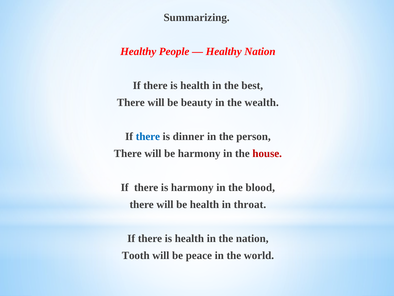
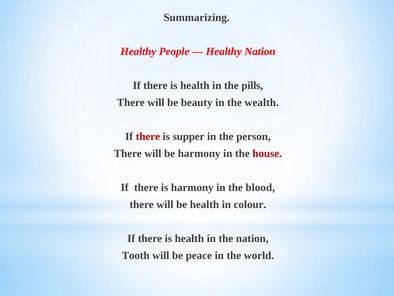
best: best -> pills (252, 85)
there colour: blue -> red (148, 136)
dinner: dinner -> supper (189, 136)
throat: throat -> colour (250, 204)
